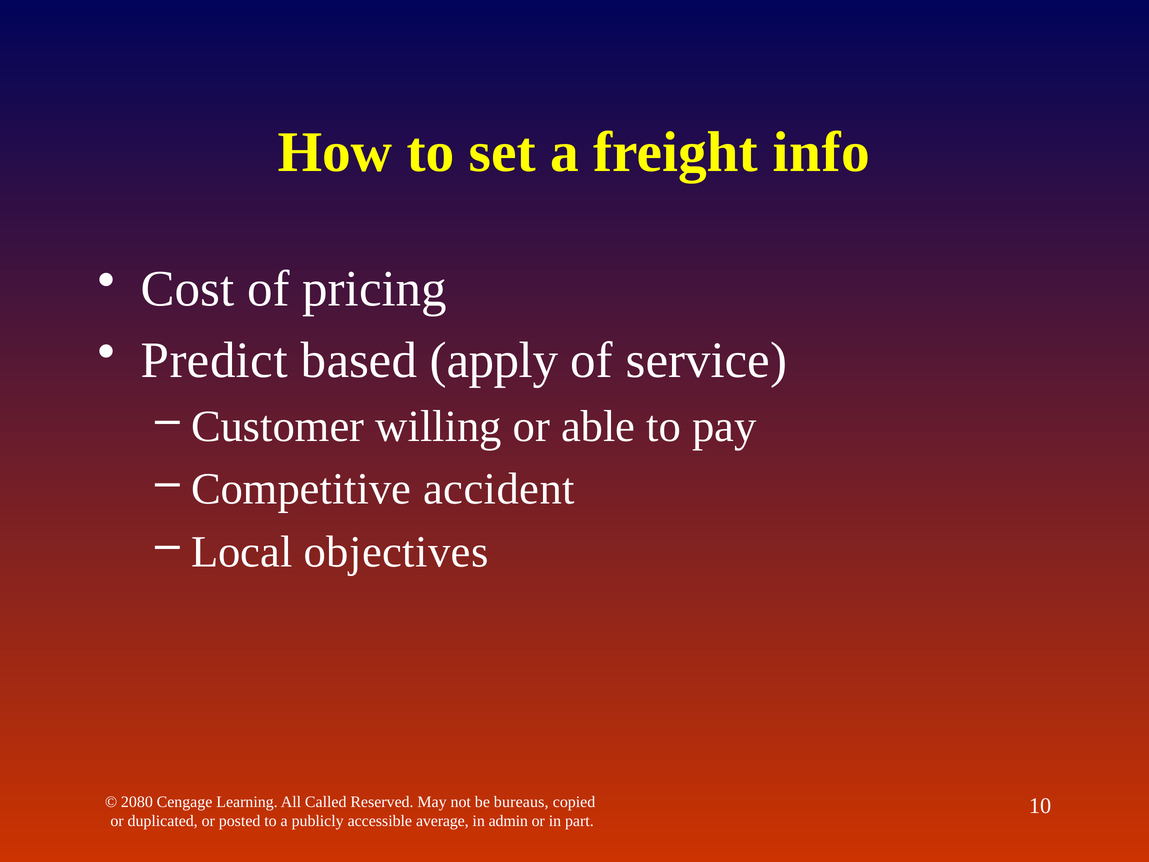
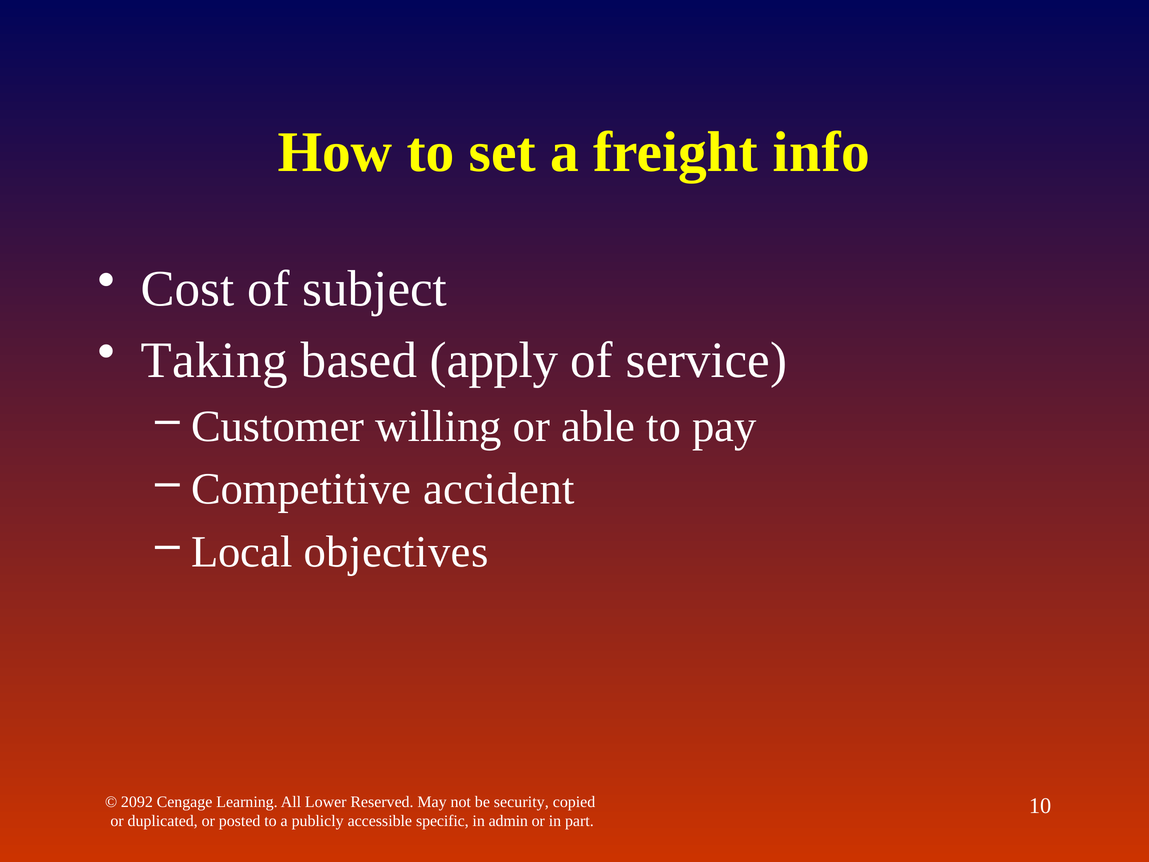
pricing: pricing -> subject (375, 289)
Predict: Predict -> Taking (214, 360)
2080: 2080 -> 2092 (137, 802)
Called: Called -> Lower (326, 802)
bureaus: bureaus -> security (521, 802)
average: average -> specific (442, 821)
